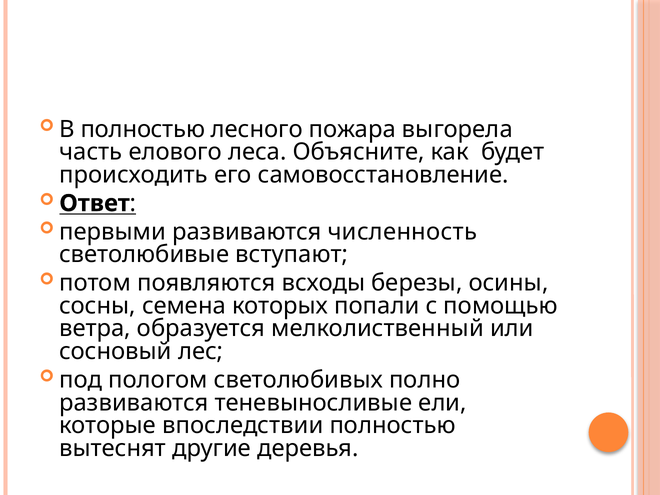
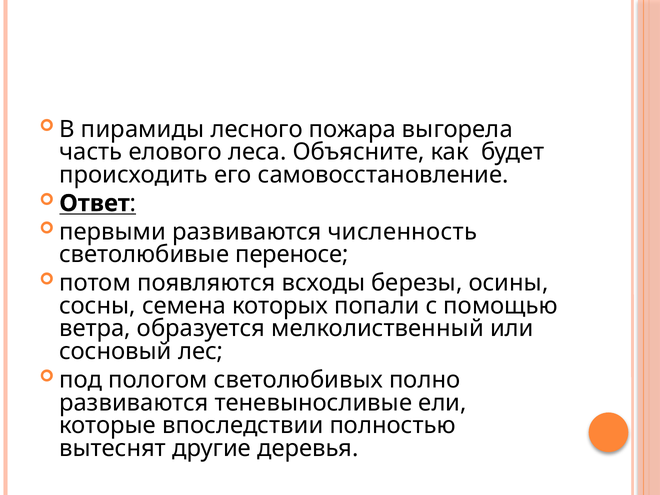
В полностью: полностью -> пирамиды (143, 129)
вступают: вступают -> переносе (292, 255)
